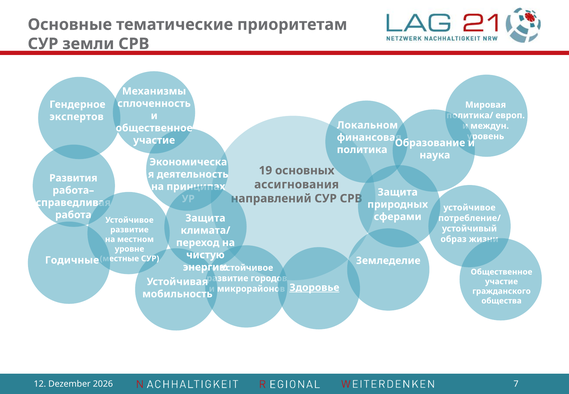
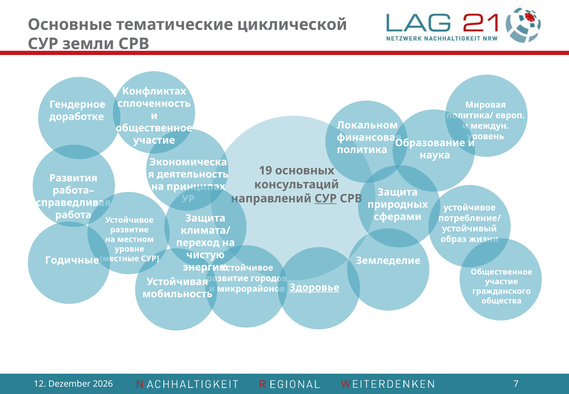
приоритетам: приоритетам -> циклической (292, 25)
Механизмы: Механизмы -> Конфликтах (154, 91)
экспертов: экспертов -> доработке (77, 117)
ассигнования: ассигнования -> консультаций (297, 184)
СУР underline: none -> present (326, 198)
